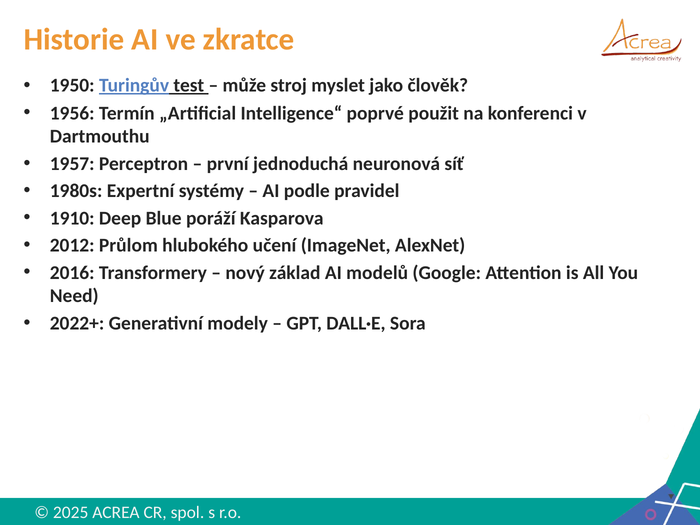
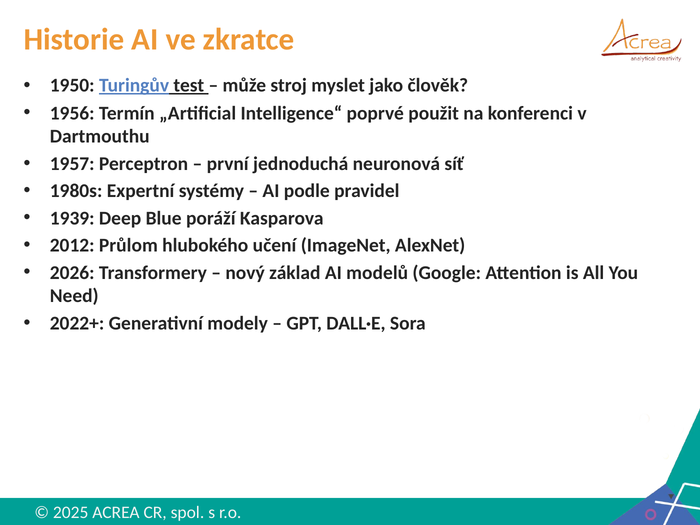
1910: 1910 -> 1939 (72, 218)
2016: 2016 -> 2026 (72, 273)
